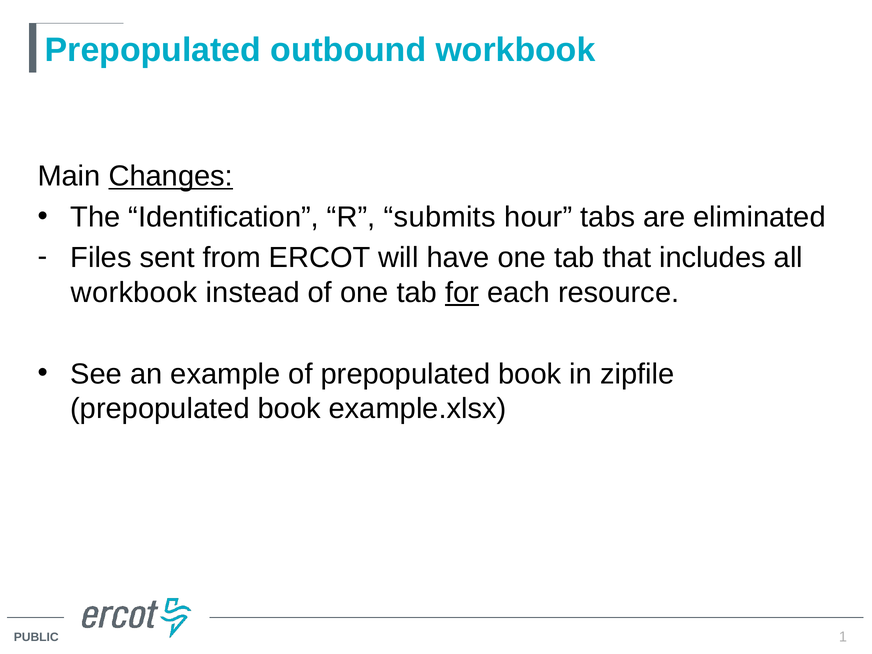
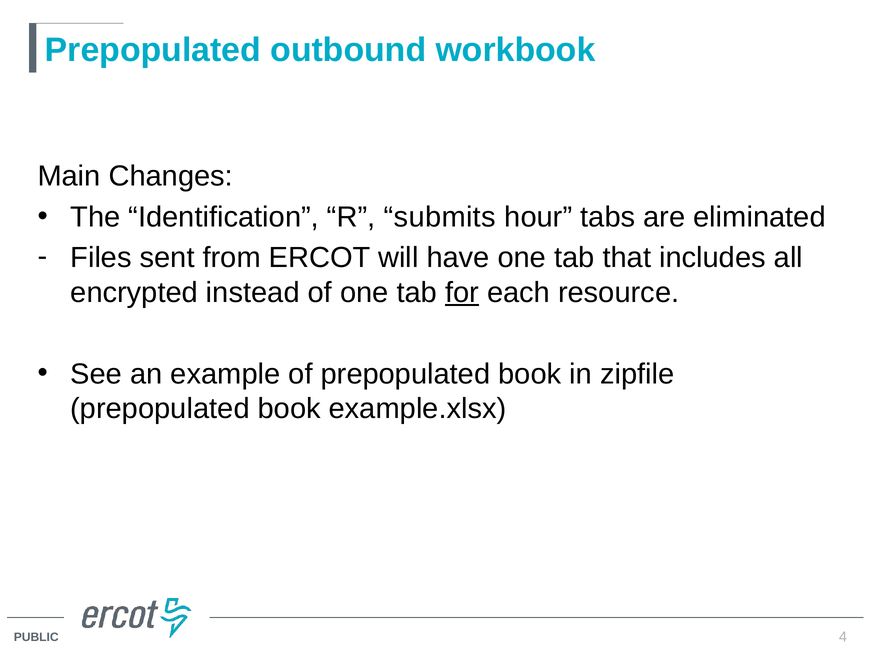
Changes underline: present -> none (171, 176)
workbook: workbook -> encrypted (134, 293)
1: 1 -> 4 (843, 637)
